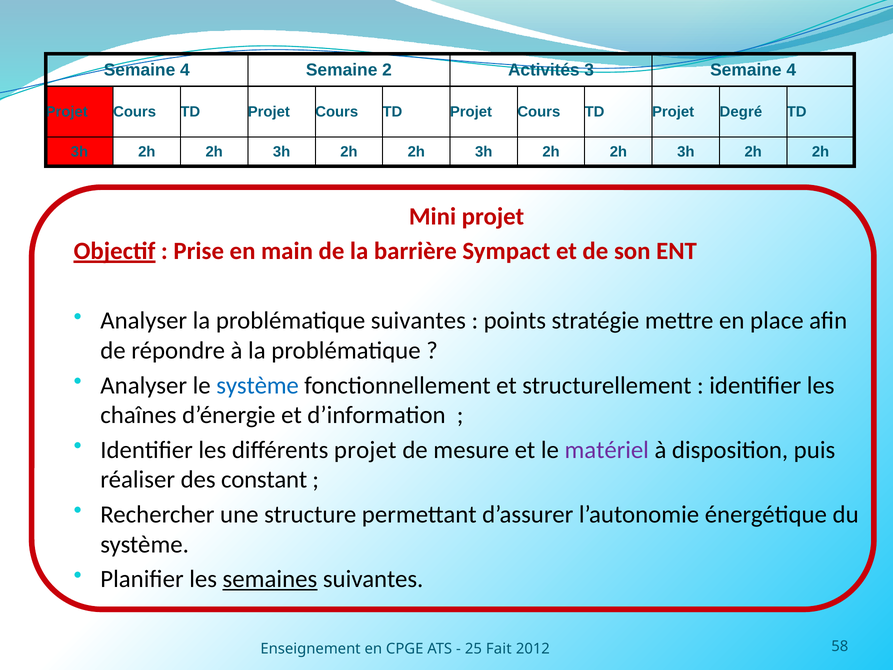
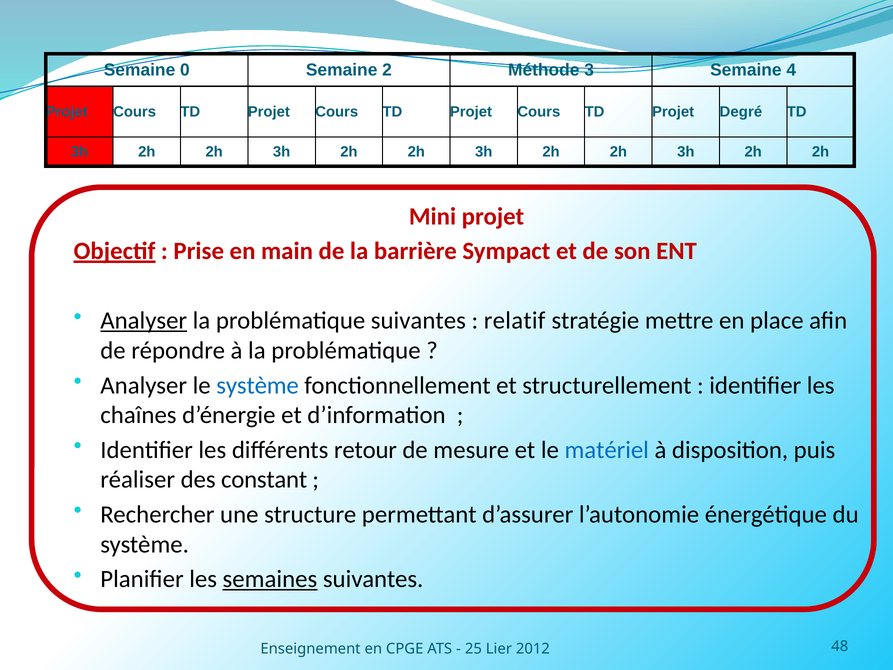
4: 4 -> 0 (185, 70)
Activités: Activités -> Méthode (544, 70)
Analyser underline: none -> present (144, 321)
points: points -> relatif (515, 321)
différents projet: projet -> retour (365, 450)
matériel colour: purple -> blue (607, 450)
Fait: Fait -> Lier (499, 648)
58: 58 -> 48 (840, 646)
